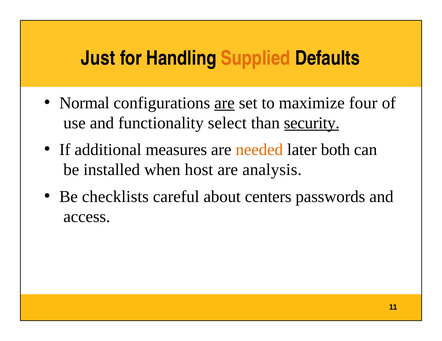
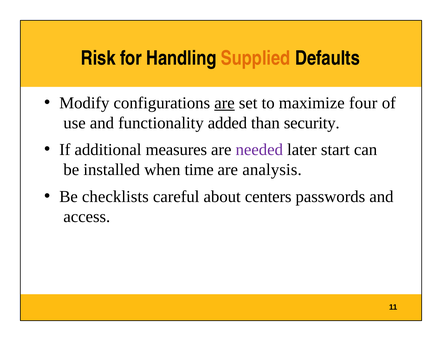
Just: Just -> Risk (98, 58)
Normal: Normal -> Modify (84, 103)
select: select -> added (227, 123)
security underline: present -> none (312, 123)
needed colour: orange -> purple (259, 150)
both: both -> start (335, 150)
host: host -> time (199, 170)
